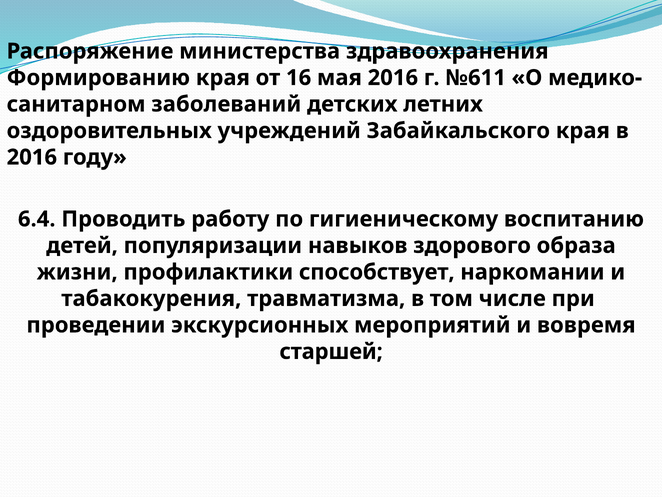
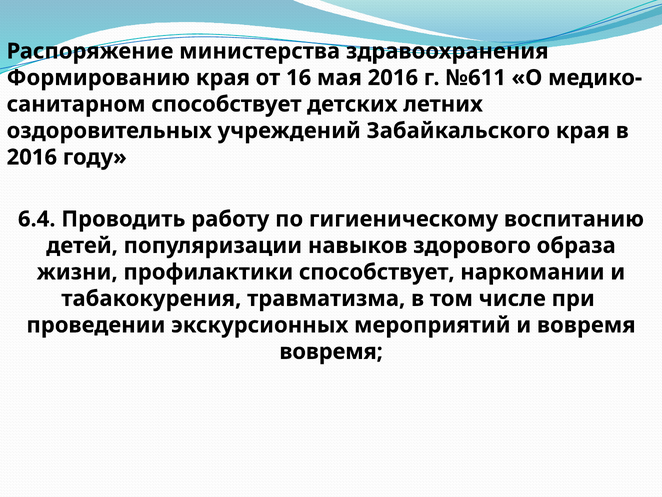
заболеваний: заболеваний -> способствует (226, 104)
старшей: старшей -> вовремя (331, 351)
